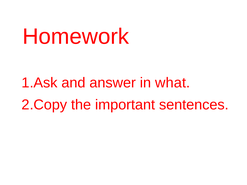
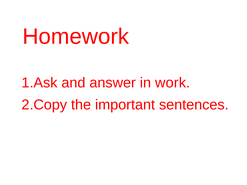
what: what -> work (173, 83)
